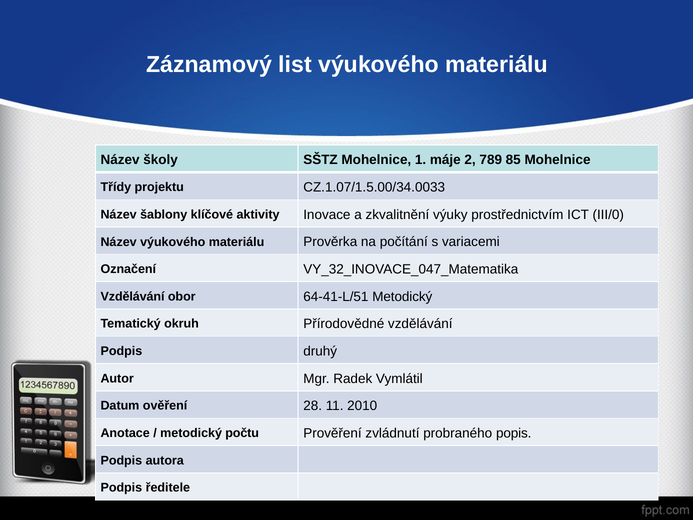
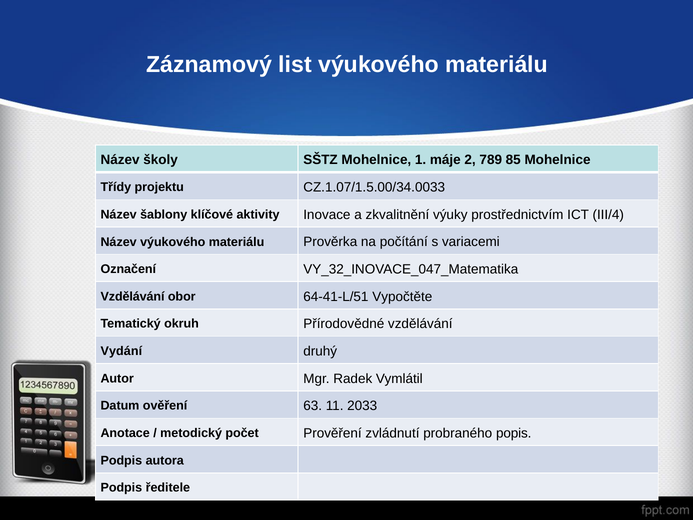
III/0: III/0 -> III/4 (608, 215)
64-41-L/51 Metodický: Metodický -> Vypočtěte (402, 297)
Podpis: Podpis -> Vydání (121, 351)
28: 28 -> 63 (313, 406)
2010: 2010 -> 2033 (362, 406)
počtu: počtu -> počet (242, 433)
